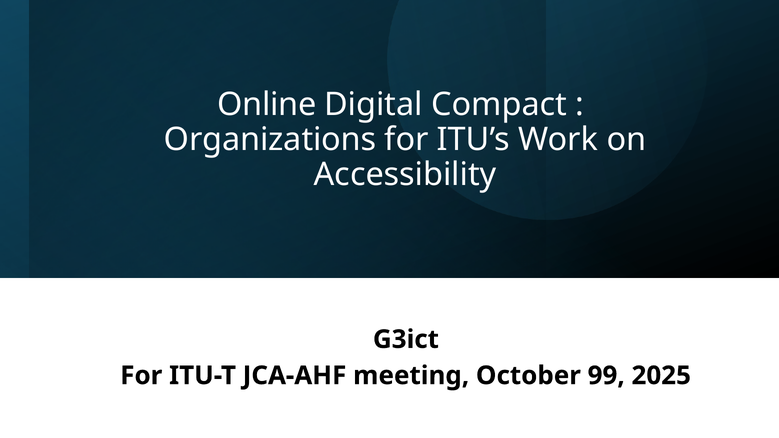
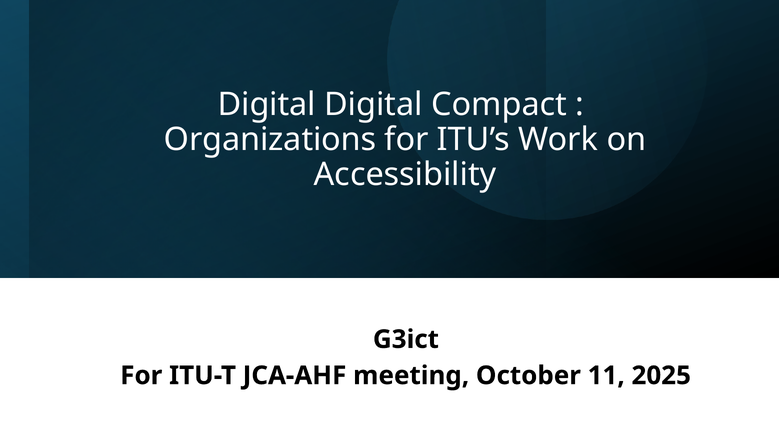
Online: Online -> Digital (267, 104)
99: 99 -> 11 (606, 376)
